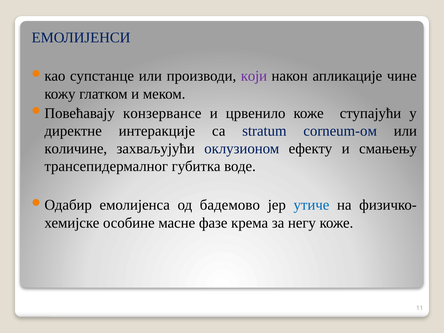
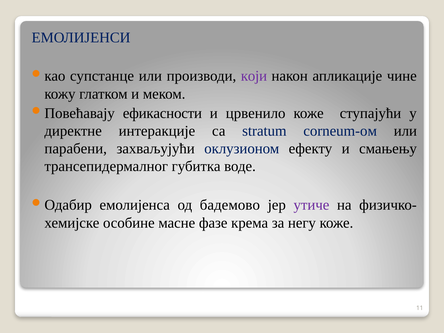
конзервансе: конзервансе -> ефикасности (162, 113)
количине: количине -> парабени (76, 149)
утиче colour: blue -> purple (311, 205)
